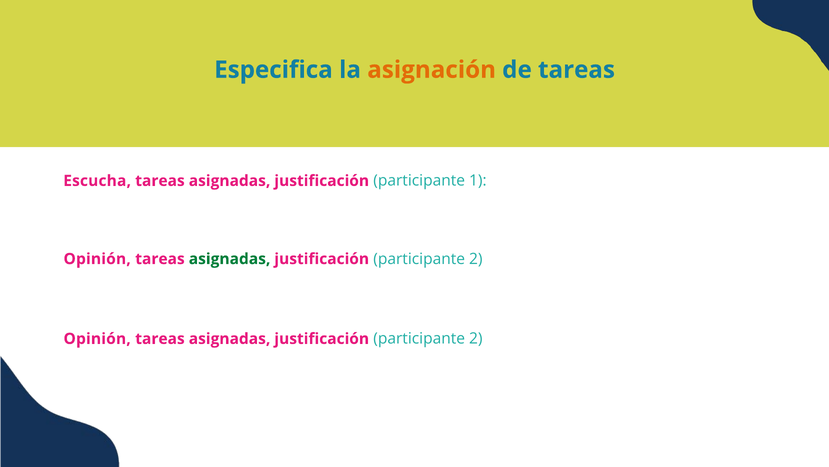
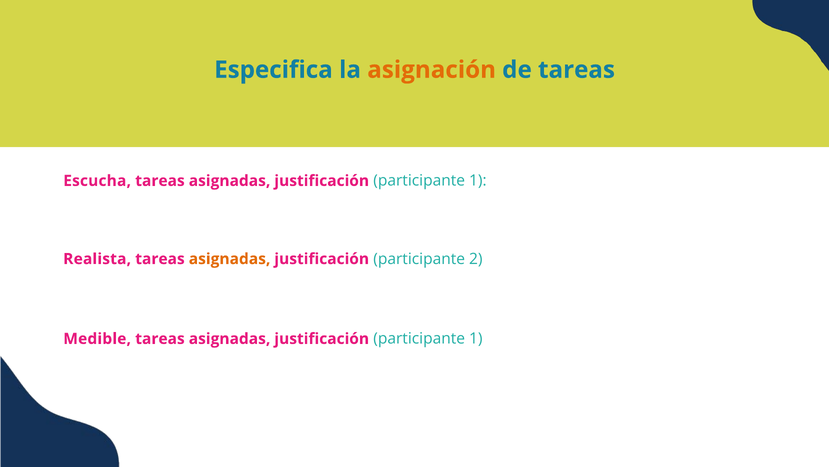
Opinión: Opinión -> Realista (97, 259)
asignadas colour: green -> orange (230, 259)
Opinión: Opinión -> Medible (97, 338)
2: 2 -> 1 (476, 338)
